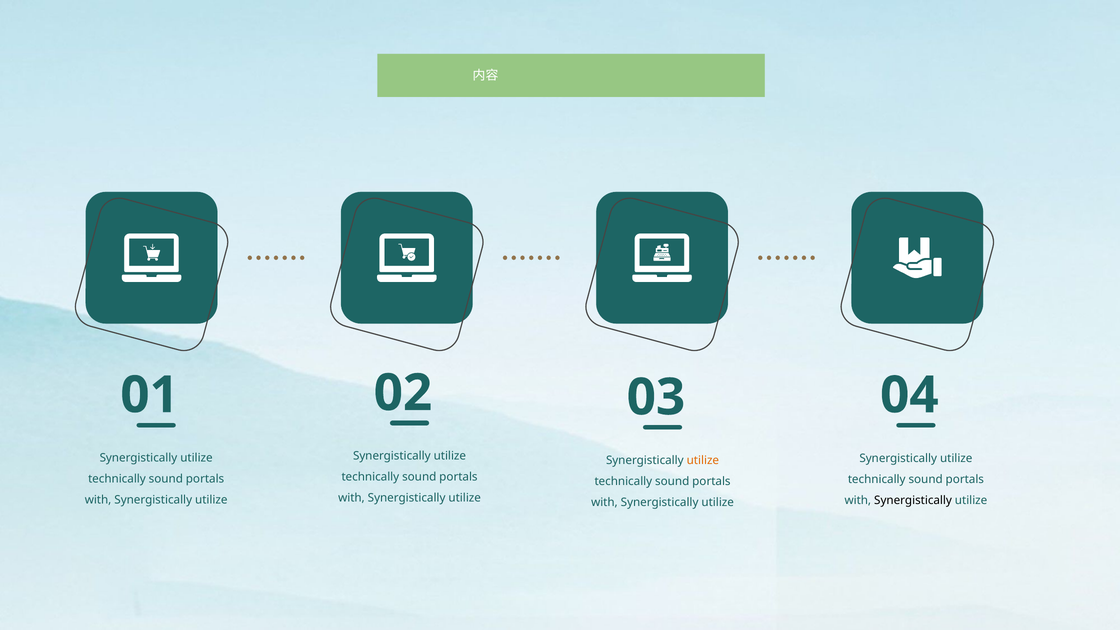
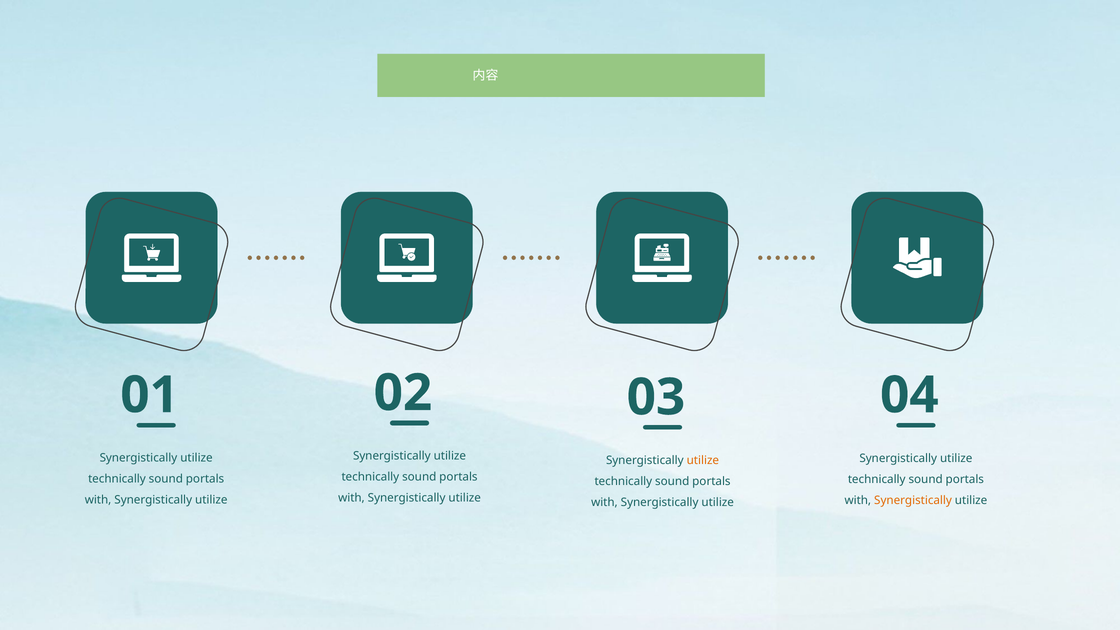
Synergistically colour: black -> orange (913, 500)
